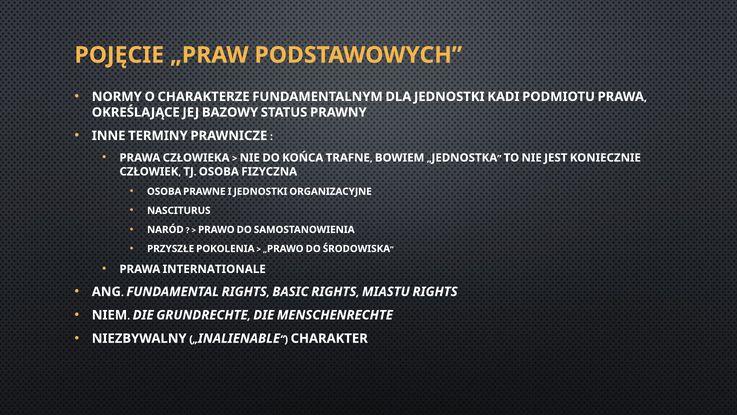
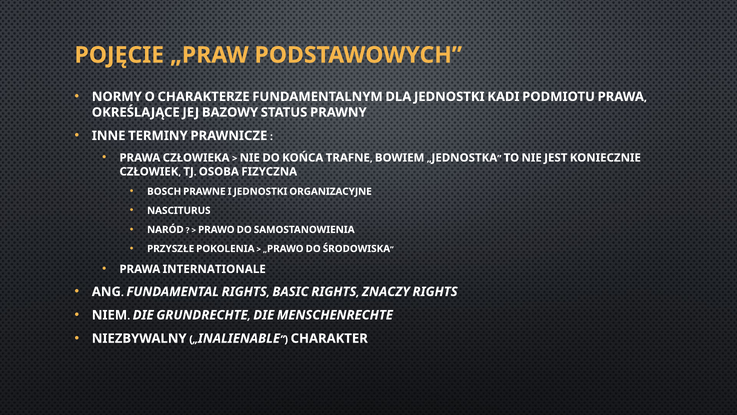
OSOBA: OSOBA -> BOSCH (164, 191)
MIASTU: MIASTU -> ZNACZY (386, 291)
